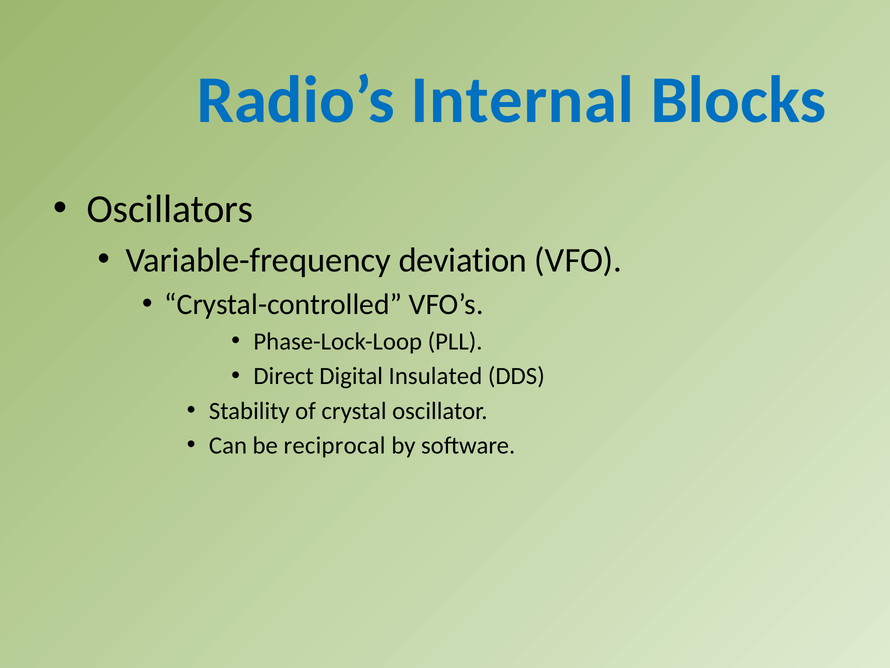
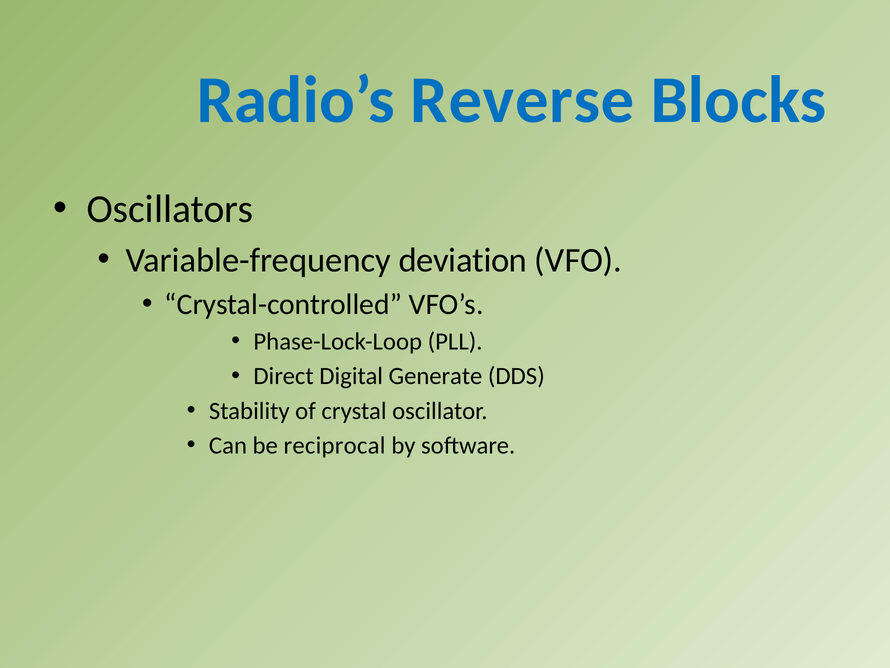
Internal: Internal -> Reverse (522, 100)
Insulated: Insulated -> Generate (436, 376)
